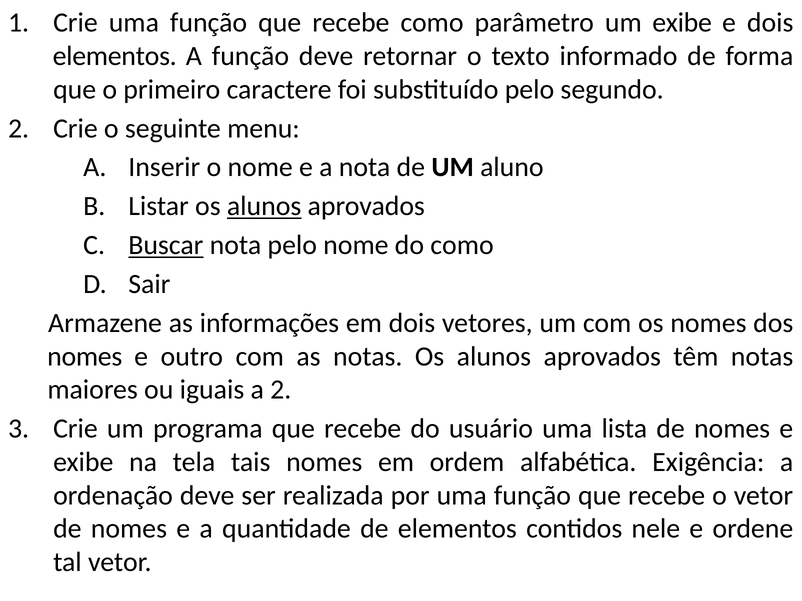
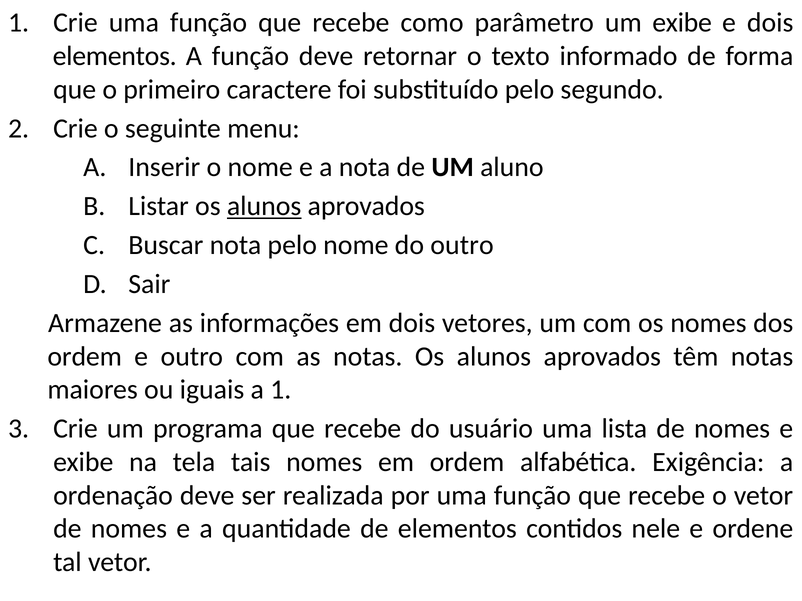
Buscar underline: present -> none (166, 245)
do como: como -> outro (462, 245)
nomes: nomes -> ordem (85, 357)
a 2: 2 -> 1 (281, 390)
